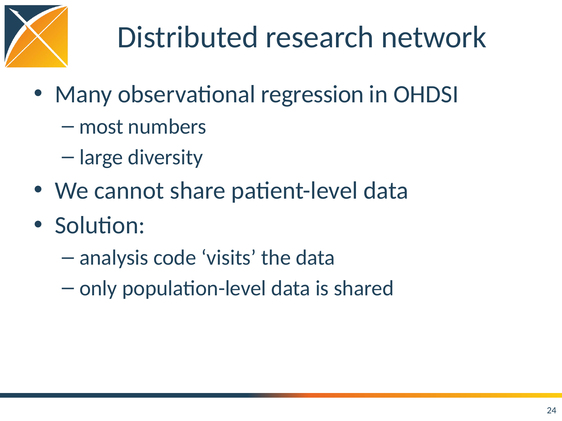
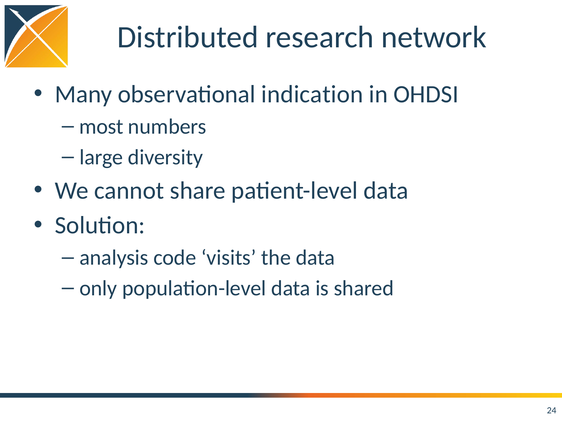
regression: regression -> indication (312, 94)
